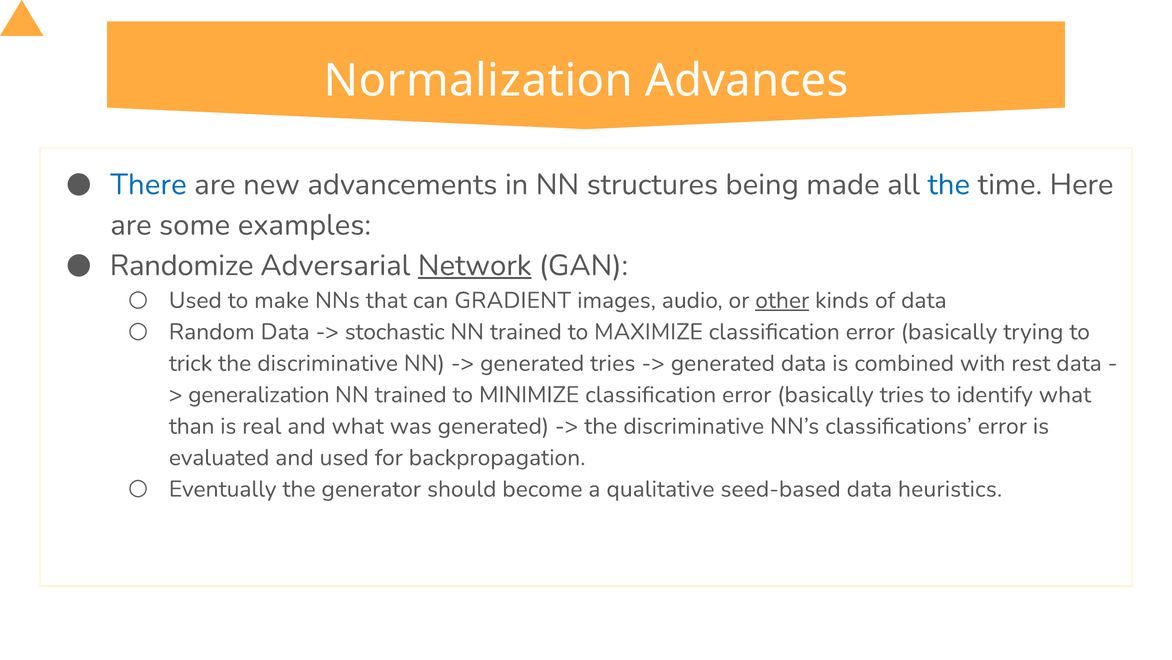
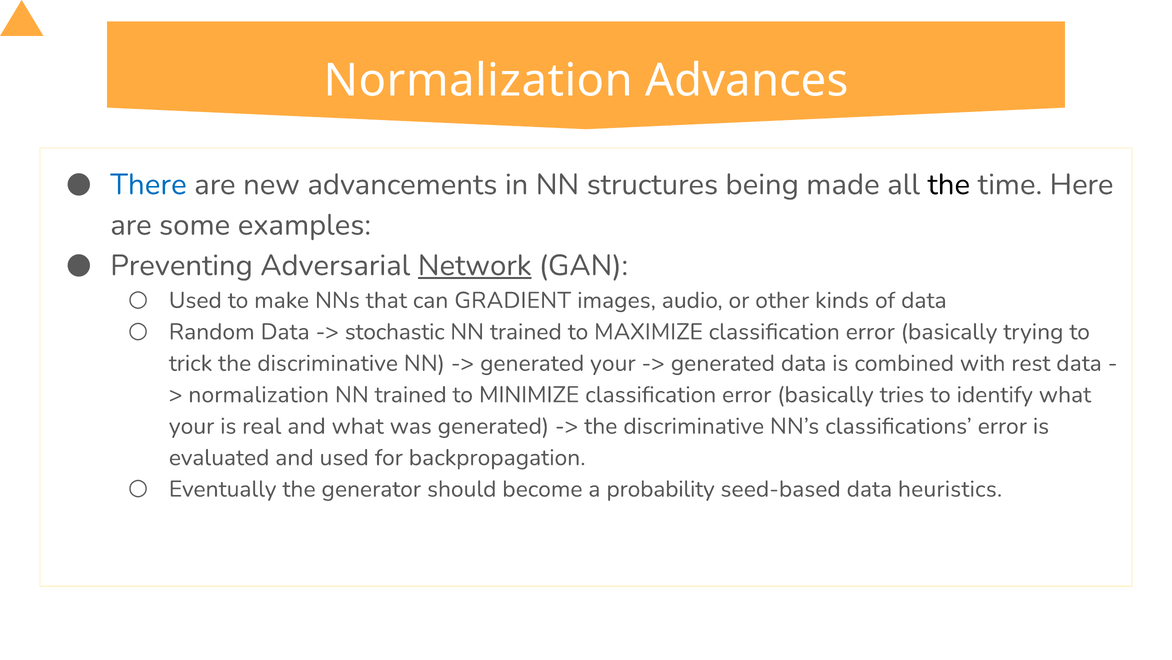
the colour: blue -> black (949, 184)
Randomize: Randomize -> Preventing (182, 265)
other underline: present -> none (782, 300)
generated tries: tries -> your (613, 363)
generalization: generalization -> normalization (259, 394)
than: than -> your (192, 426)
qualitative: qualitative -> probability (661, 489)
